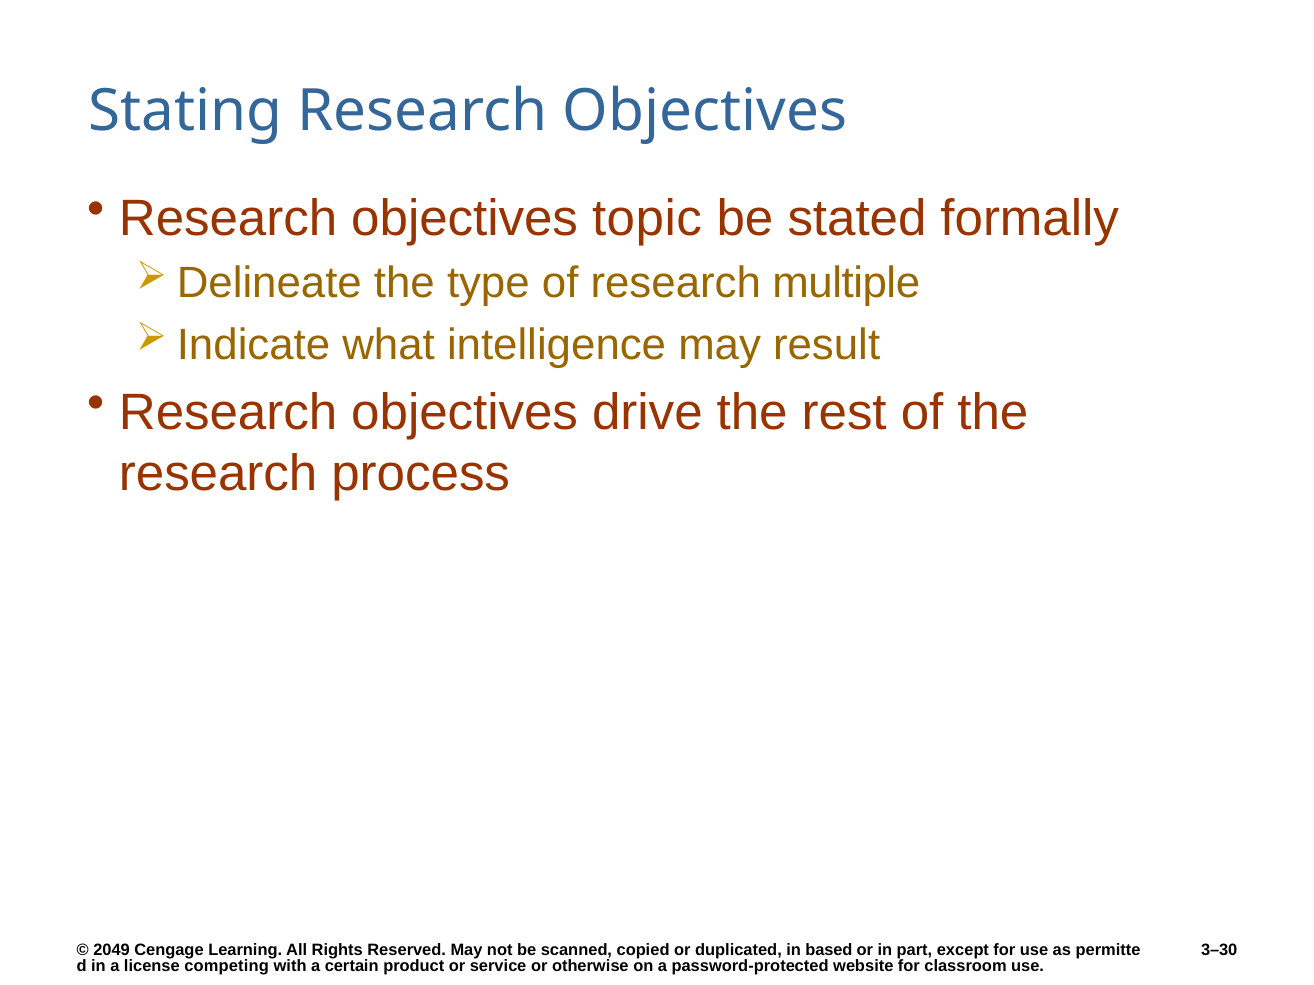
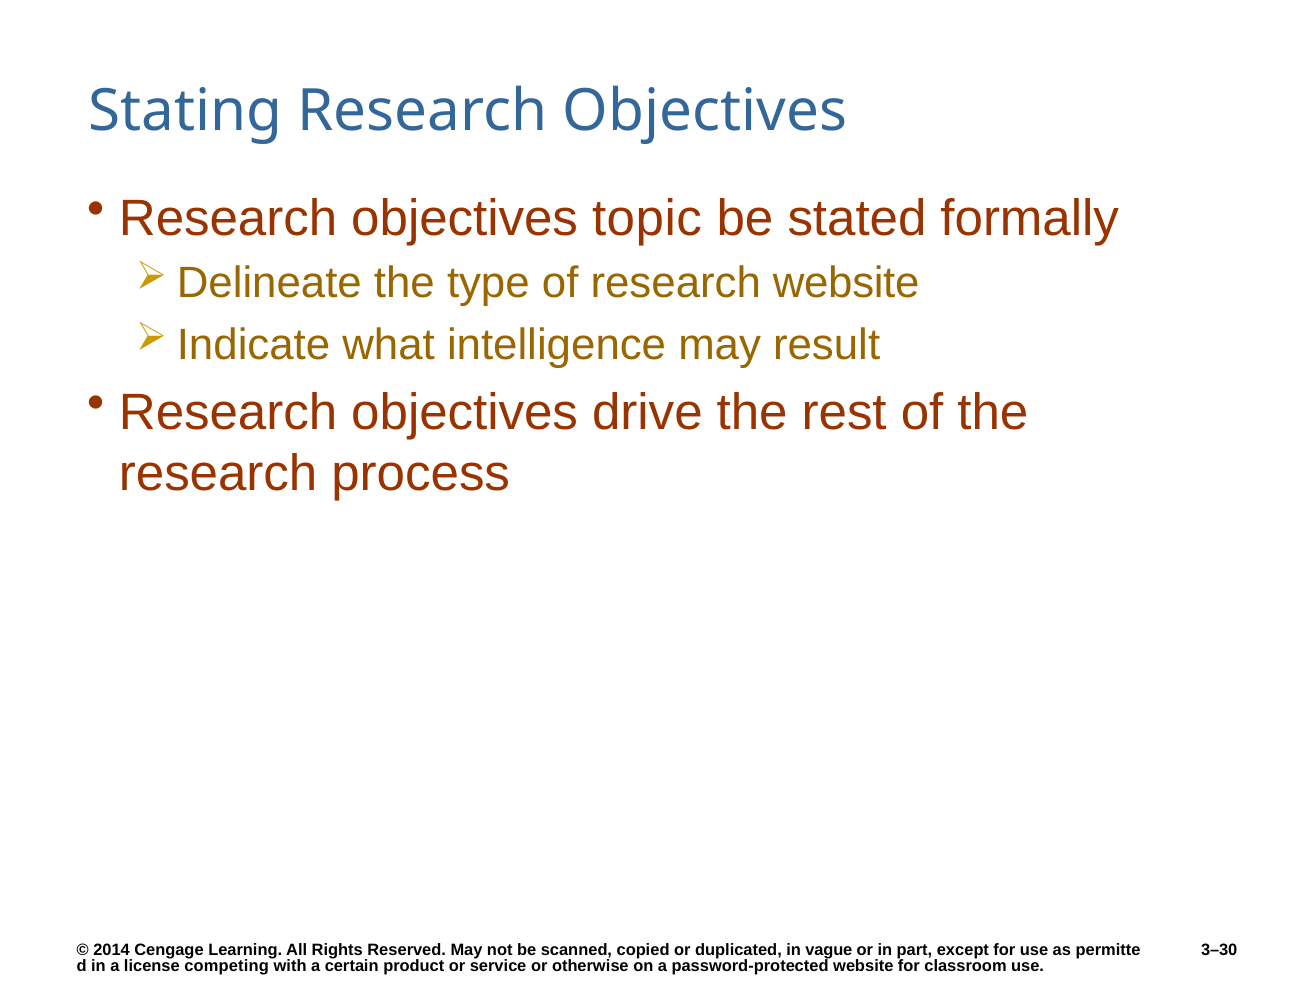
research multiple: multiple -> website (846, 284)
2049: 2049 -> 2014 (112, 951)
based: based -> vague (829, 951)
